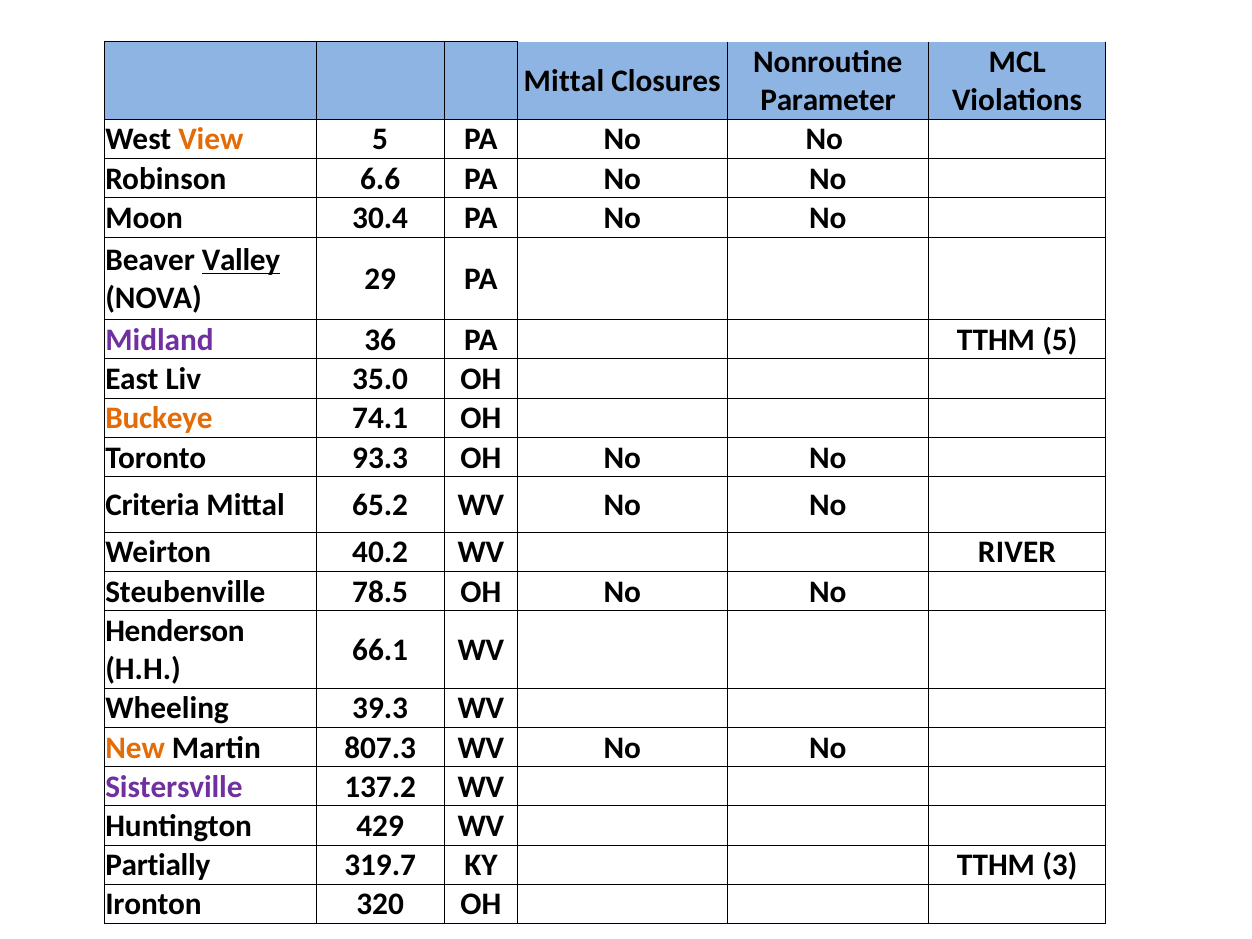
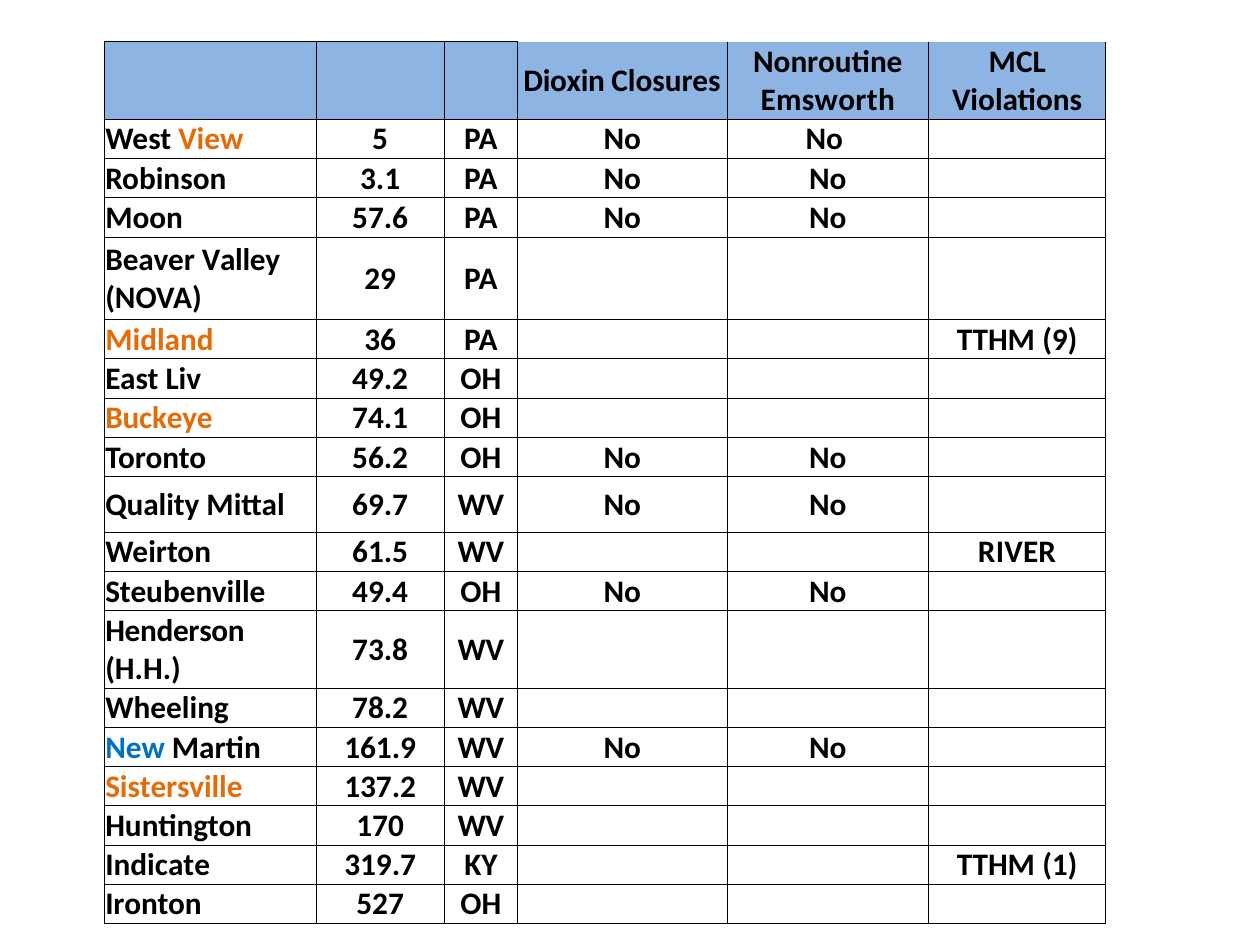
Mittal: Mittal -> Dioxin (564, 81)
Parameter: Parameter -> Emsworth (828, 100)
6.6: 6.6 -> 3.1 (380, 179)
30.4: 30.4 -> 57.6 (380, 218)
Valley underline: present -> none (241, 260)
Midland colour: purple -> orange (159, 340)
TTHM 5: 5 -> 9 (1060, 340)
35.0: 35.0 -> 49.2 (380, 379)
93.3: 93.3 -> 56.2 (380, 458)
Criteria: Criteria -> Quality (152, 505)
65.2: 65.2 -> 69.7 (380, 505)
40.2: 40.2 -> 61.5 (380, 553)
78.5: 78.5 -> 49.4 (380, 592)
66.1: 66.1 -> 73.8 (380, 650)
39.3: 39.3 -> 78.2 (380, 708)
New colour: orange -> blue (135, 748)
807.3: 807.3 -> 161.9 (380, 748)
Sistersville colour: purple -> orange (174, 787)
429: 429 -> 170 (380, 826)
Partially: Partially -> Indicate (158, 865)
3: 3 -> 1 (1060, 865)
320: 320 -> 527 (380, 905)
